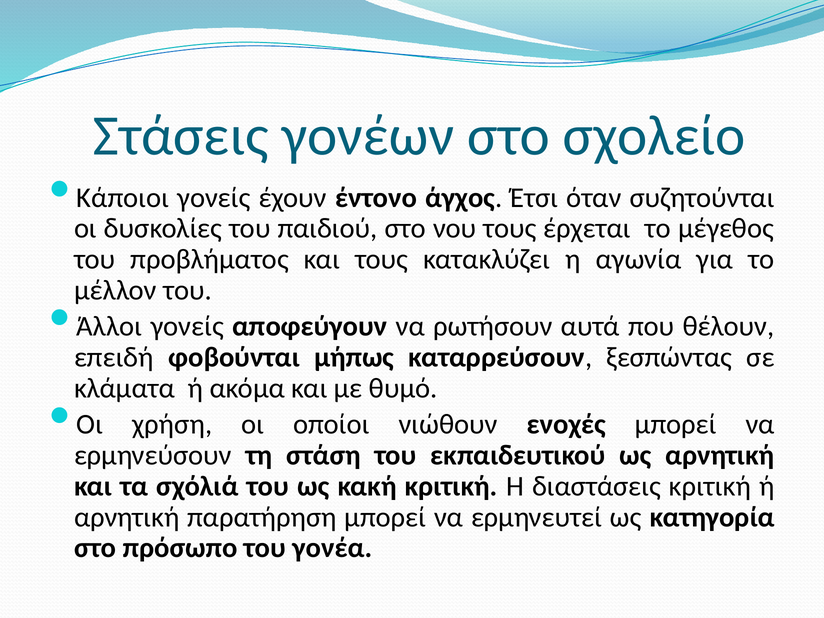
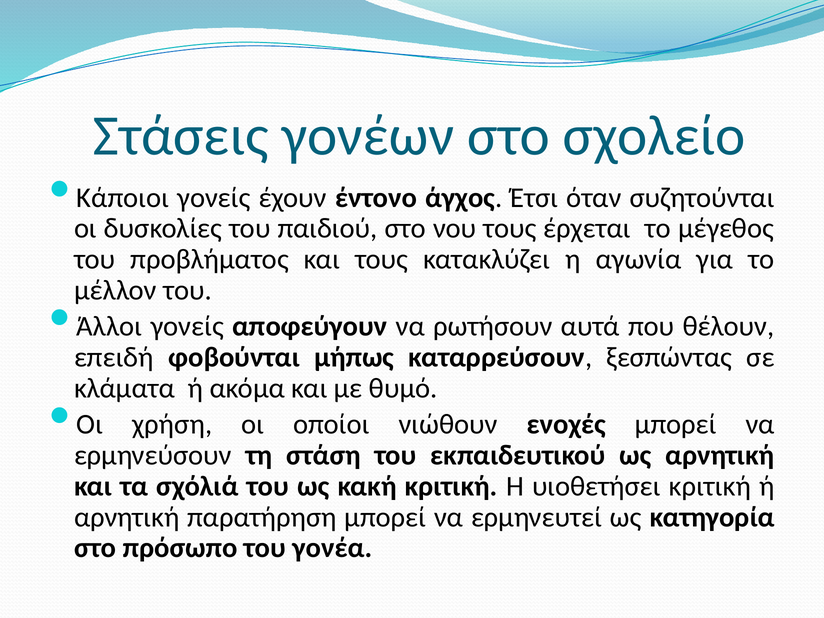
διαστάσεις: διαστάσεις -> υιοθετήσει (596, 486)
